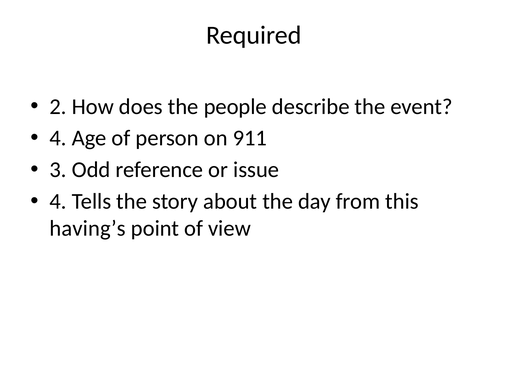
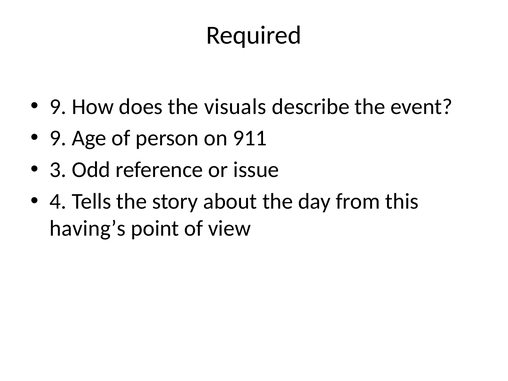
2: 2 -> 9 (58, 107)
people: people -> visuals (235, 107)
4: 4 -> 9 (58, 138)
